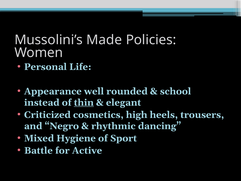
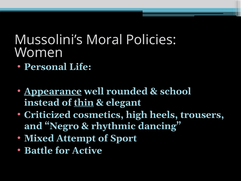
Made: Made -> Moral (104, 40)
Appearance underline: none -> present (53, 91)
Hygiene: Hygiene -> Attempt (76, 138)
